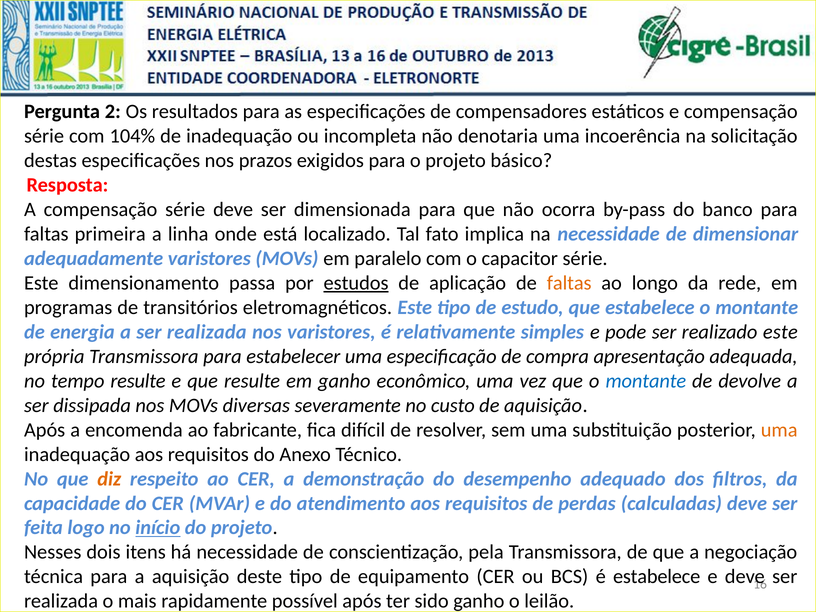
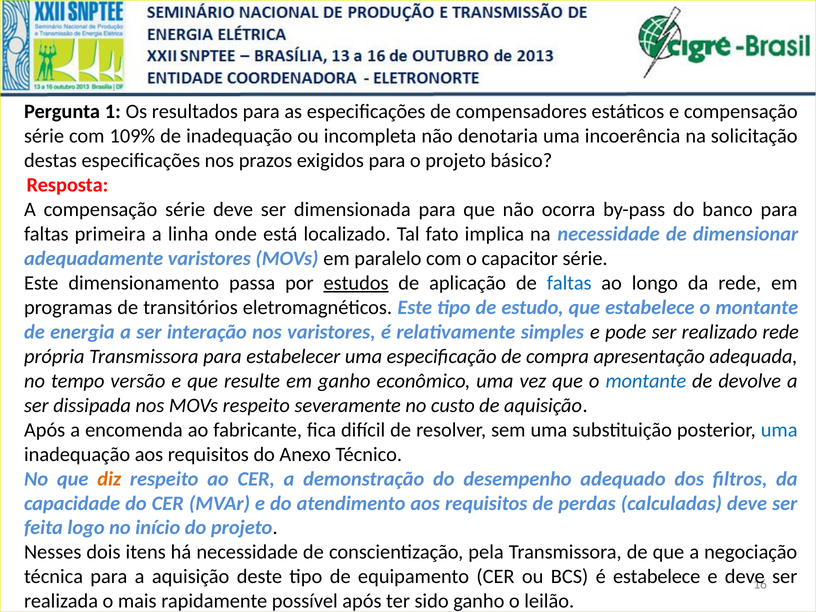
2: 2 -> 1 (113, 112)
104%: 104% -> 109% (132, 136)
faltas colour: orange -> blue (569, 283)
a ser realizada: realizada -> interação (207, 332)
realizado este: este -> rede (781, 332)
tempo resulte: resulte -> versão (138, 381)
MOVs diversas: diversas -> respeito (256, 405)
uma colour: orange -> blue (779, 430)
início underline: present -> none (158, 528)
